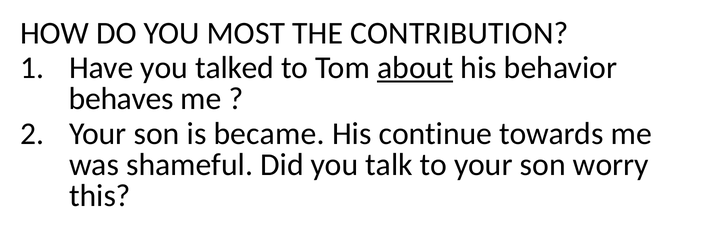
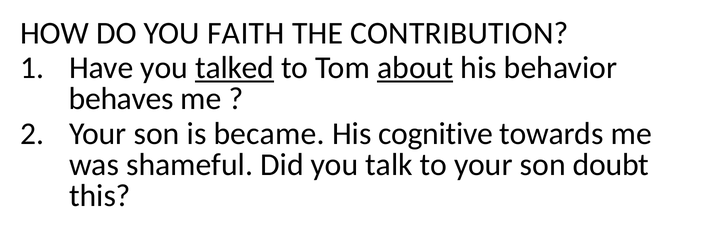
MOST: MOST -> FAITH (246, 33)
talked underline: none -> present (235, 68)
continue: continue -> cognitive (436, 134)
worry: worry -> doubt (611, 164)
